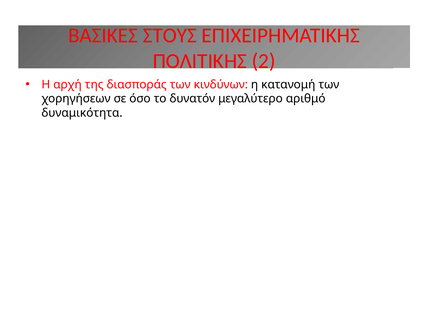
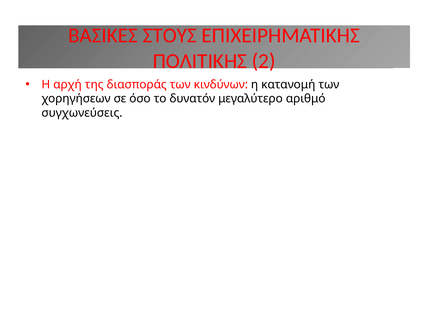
δυναμικότητα: δυναμικότητα -> συγχωνεύσεις (82, 113)
